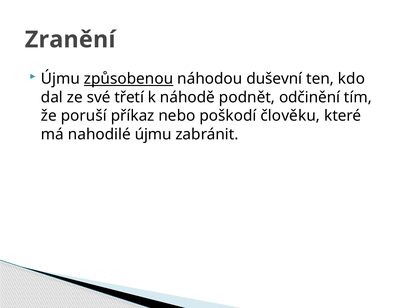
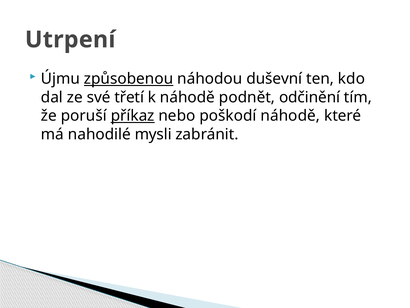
Zranění: Zranění -> Utrpení (70, 40)
příkaz underline: none -> present (133, 116)
poškodí člověku: člověku -> náhodě (290, 116)
nahodilé újmu: újmu -> mysli (153, 134)
